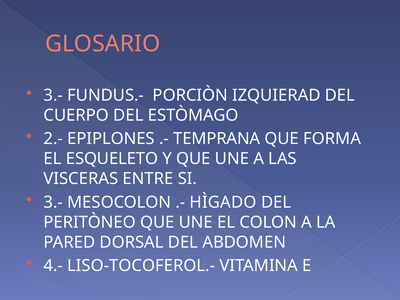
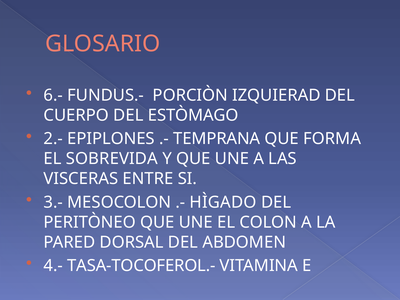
3.-: 3.- -> 6.- (53, 95)
ESQUELETO: ESQUELETO -> SOBREVIDA (112, 159)
LISO-TOCOFEROL.-: LISO-TOCOFEROL.- -> TASA-TOCOFEROL.- (141, 266)
